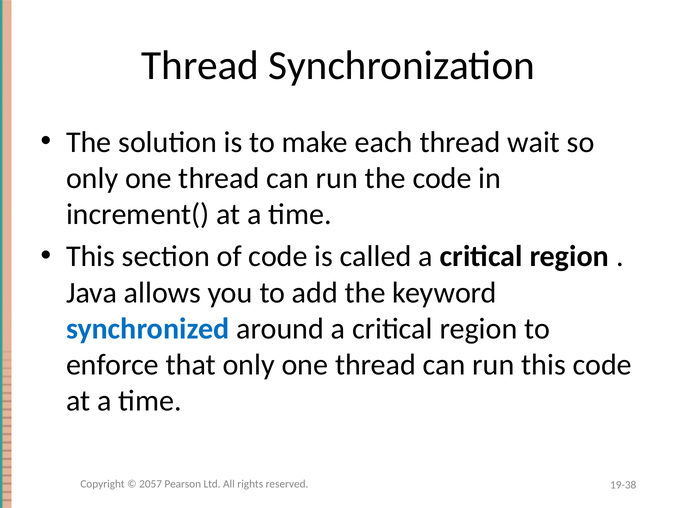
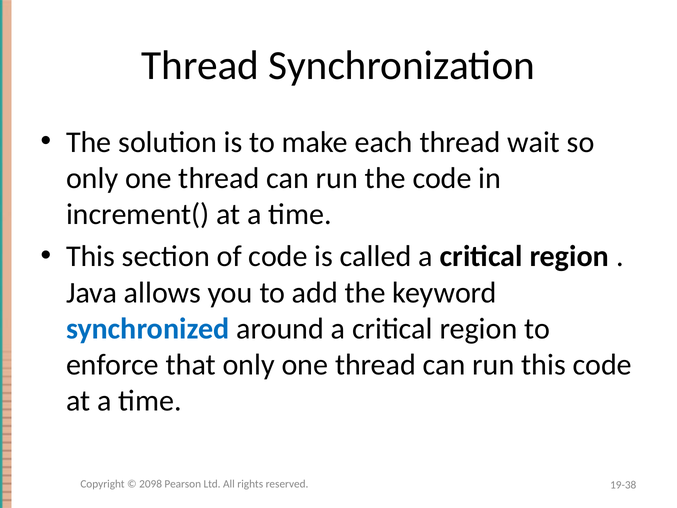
2057: 2057 -> 2098 (151, 484)
